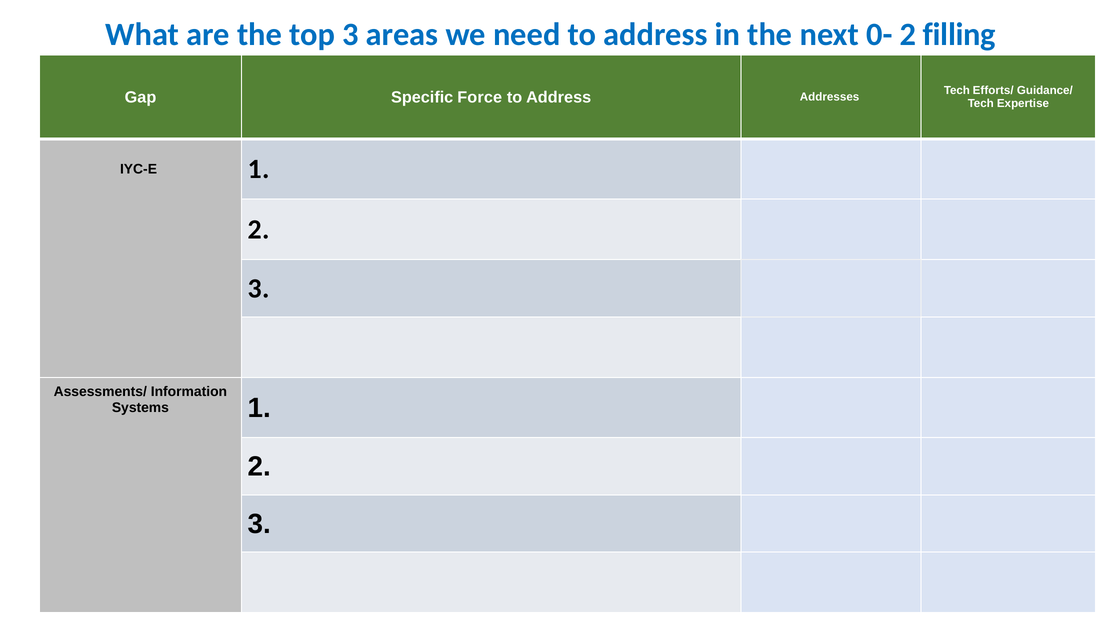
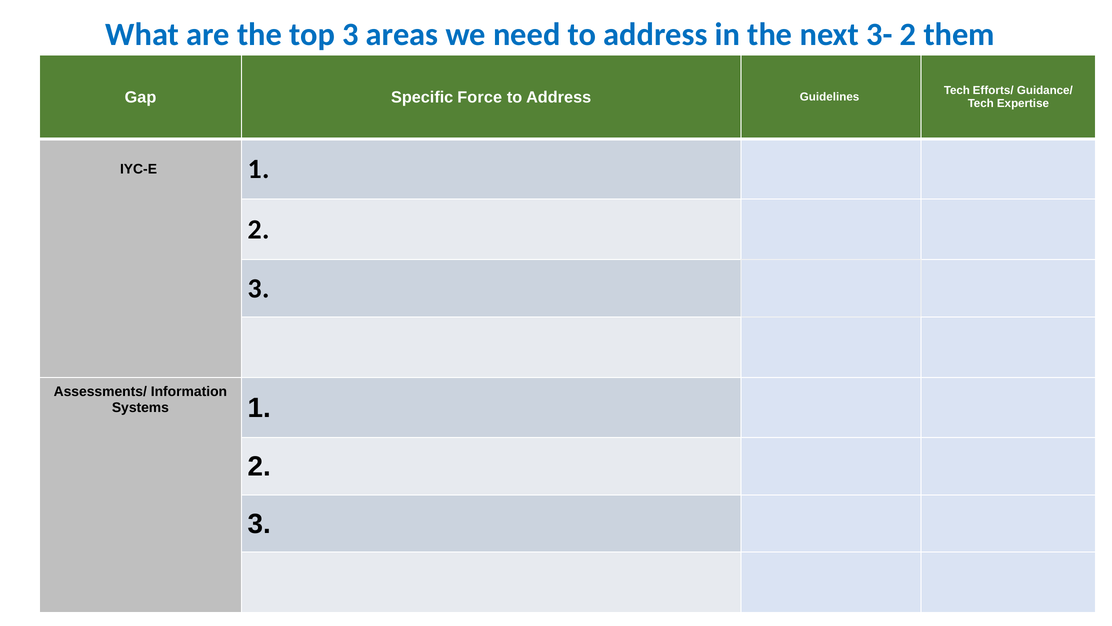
0-: 0- -> 3- (879, 35)
filling: filling -> them (959, 35)
Addresses: Addresses -> Guidelines (830, 97)
